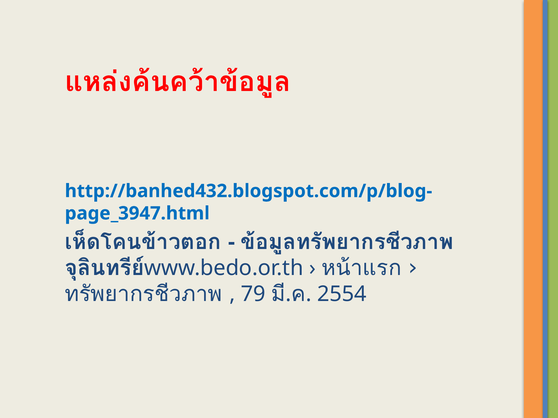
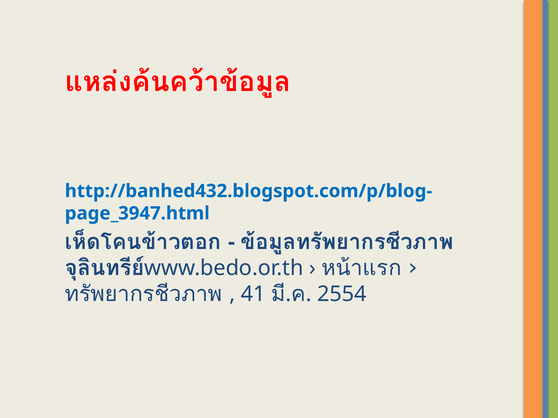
79: 79 -> 41 (253, 294)
